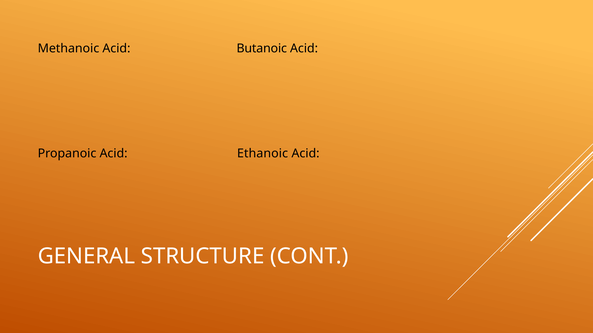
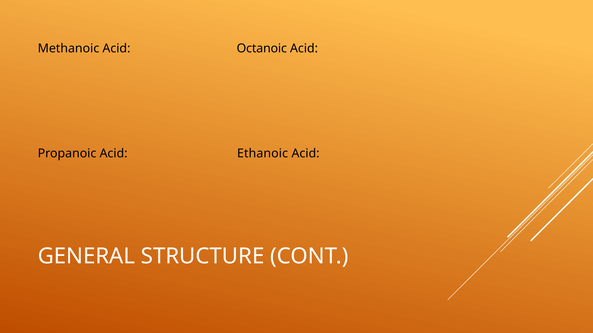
Butanoic: Butanoic -> Octanoic (262, 49)
